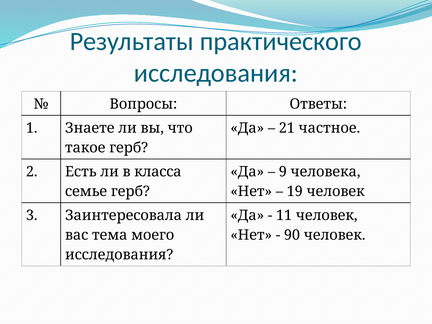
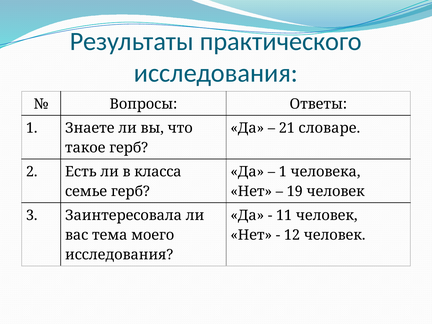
частное: частное -> словаре (329, 128)
9: 9 -> 1 (283, 172)
90: 90 -> 12 (292, 235)
